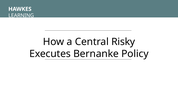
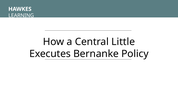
Risky: Risky -> Little (123, 42)
